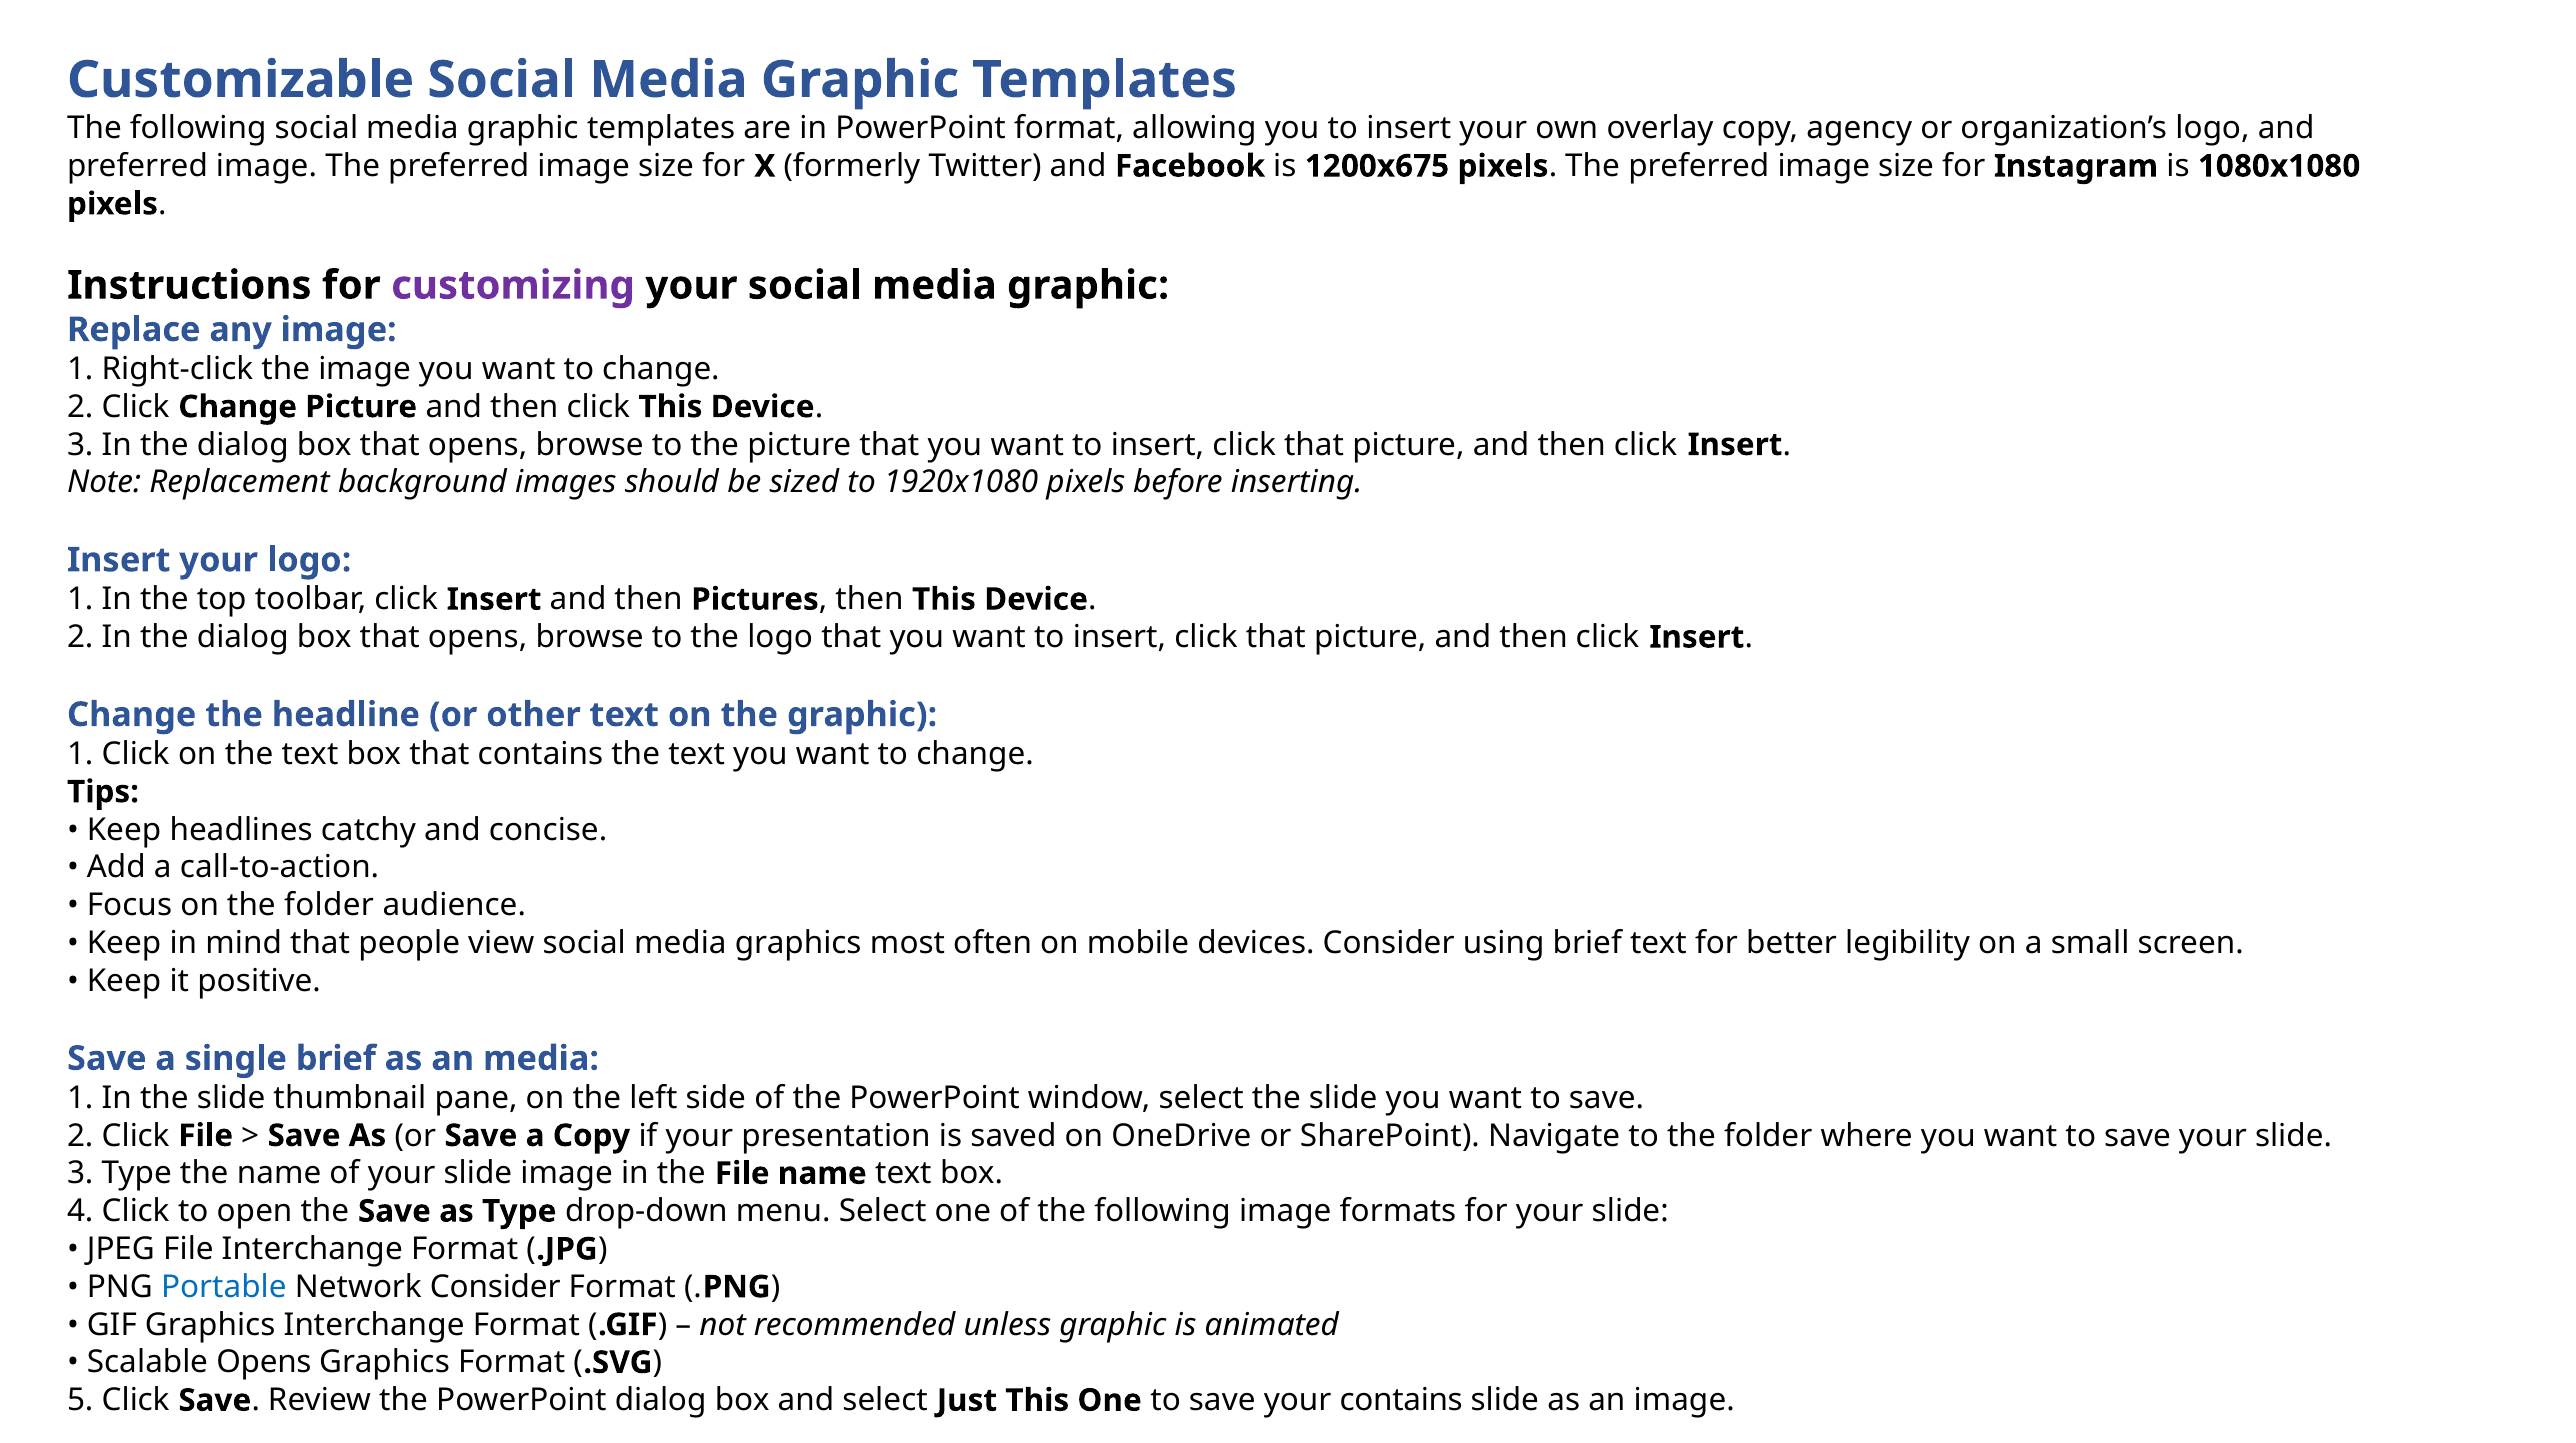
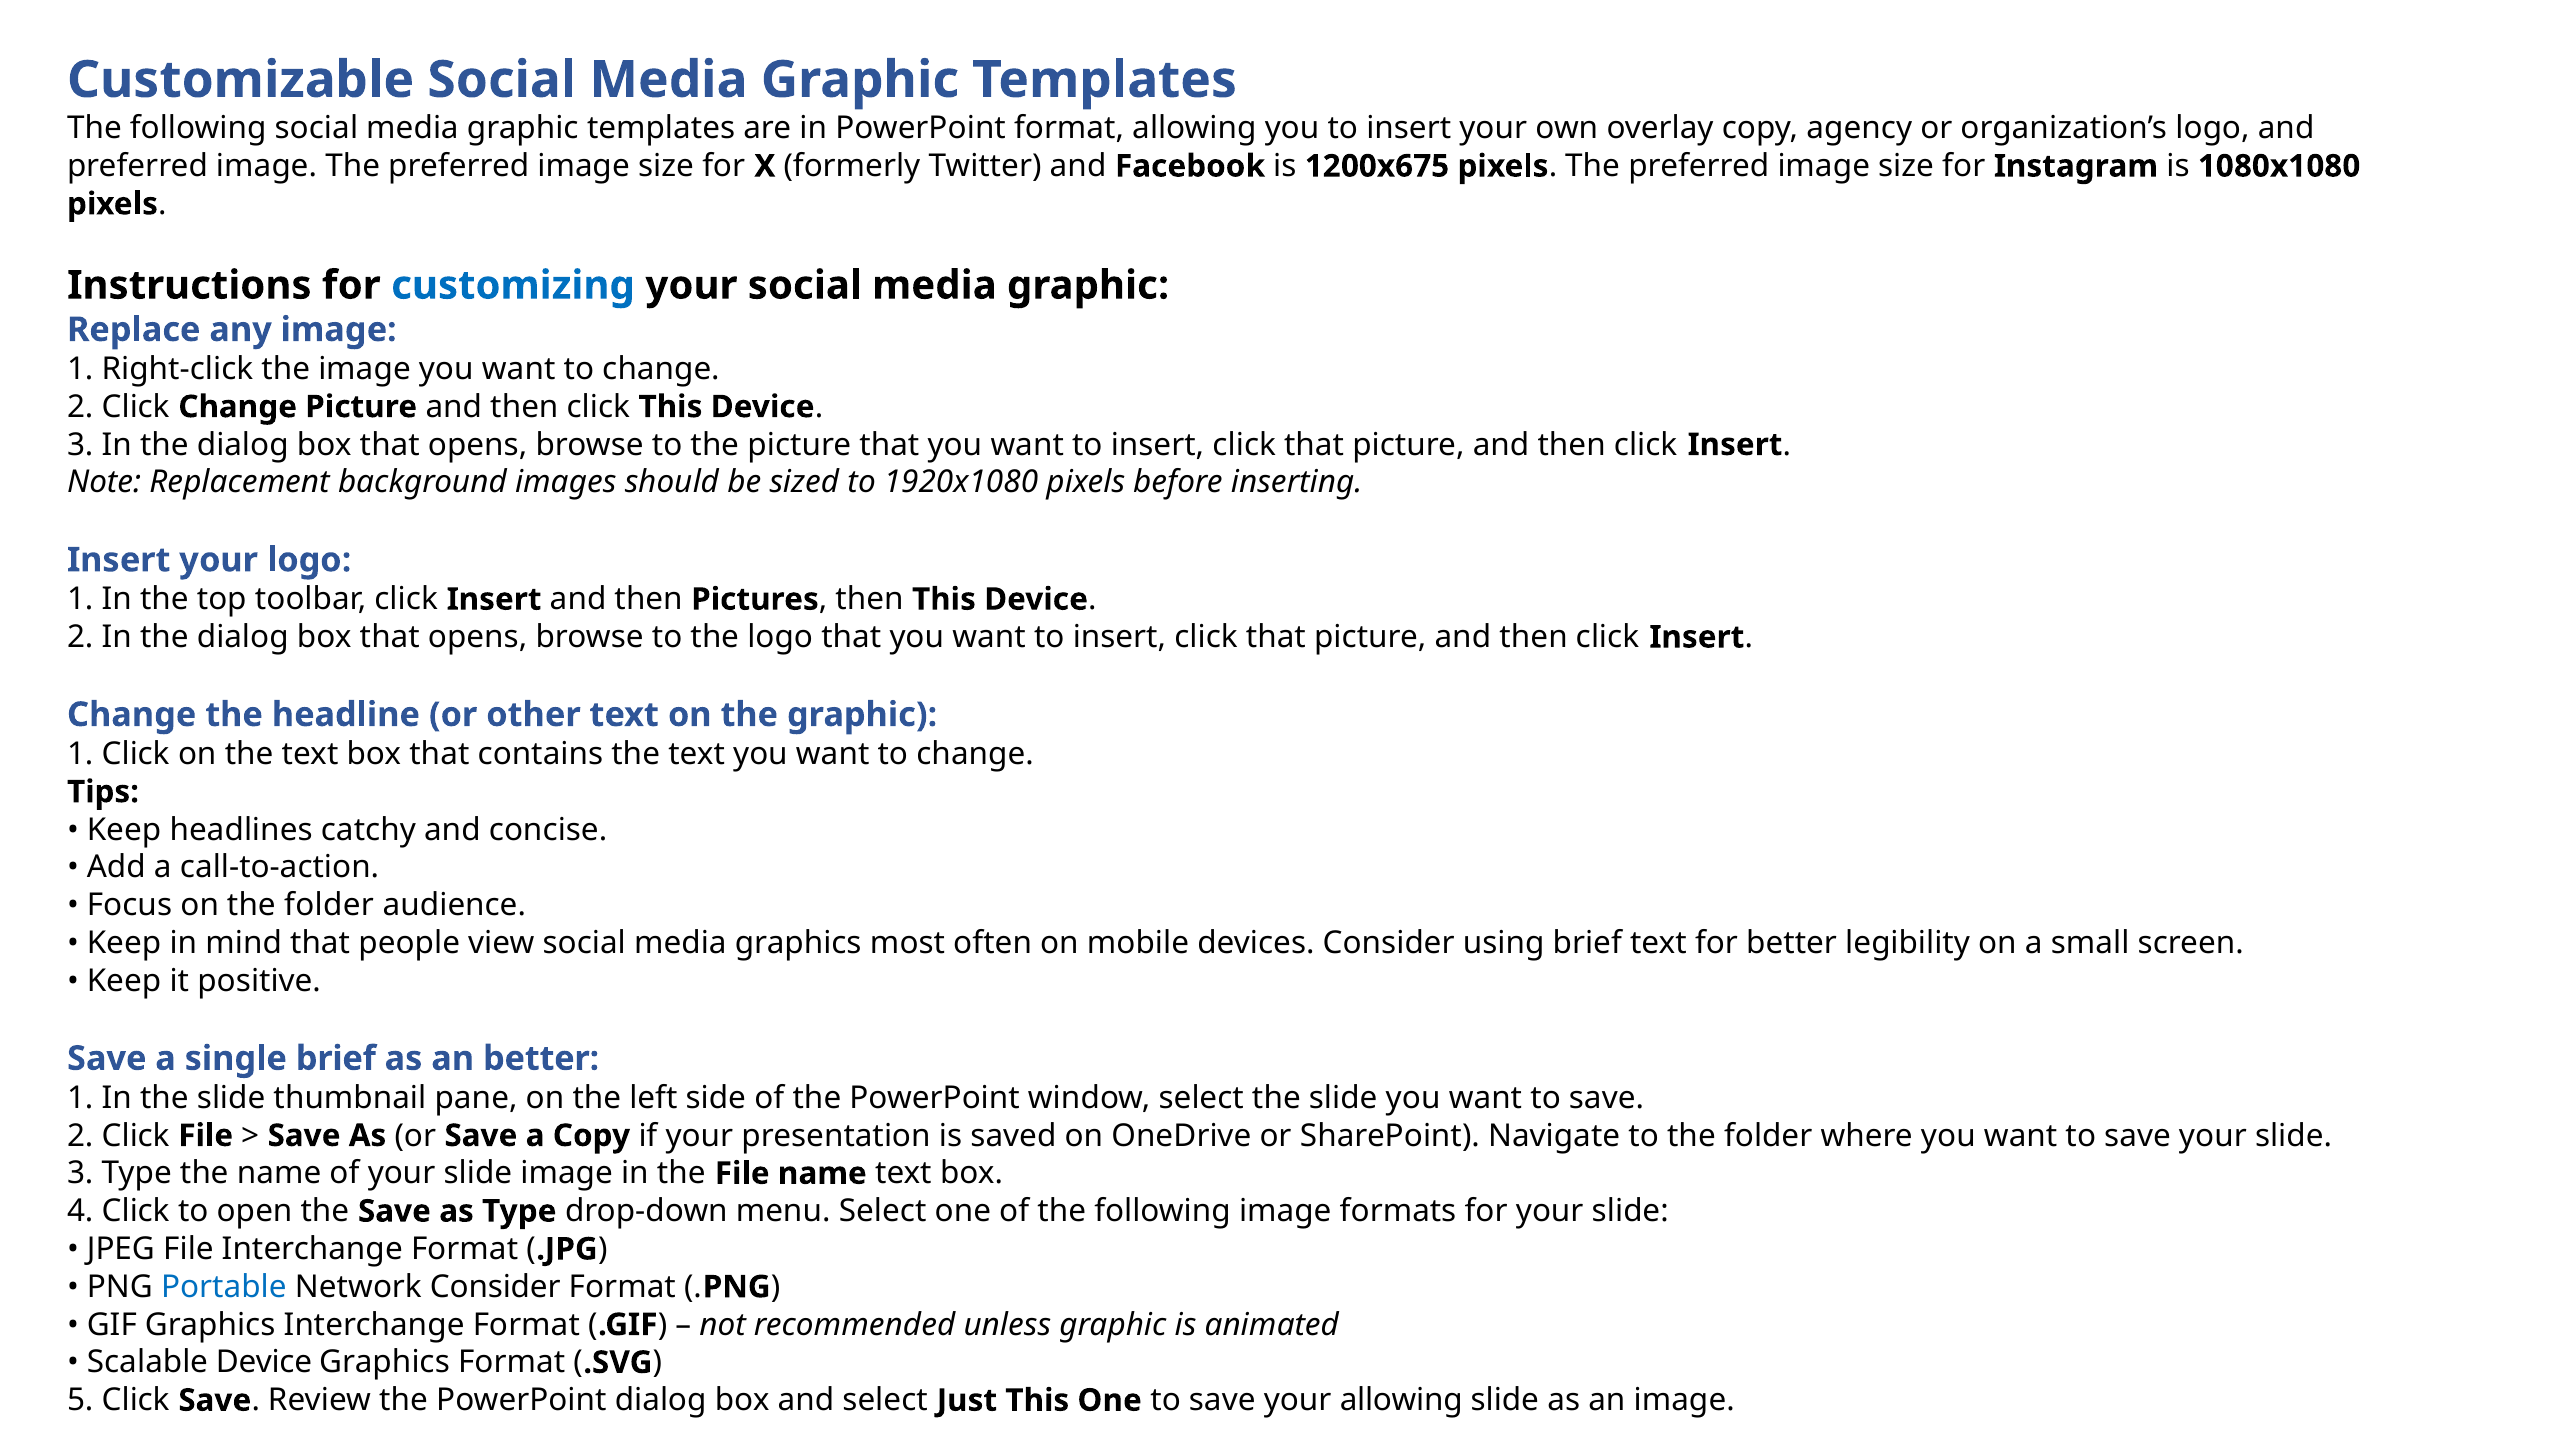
customizing colour: purple -> blue (513, 285)
an media: media -> better (541, 1058)
Scalable Opens: Opens -> Device (264, 1362)
your contains: contains -> allowing (1401, 1400)
